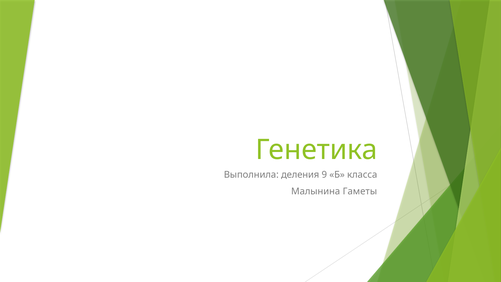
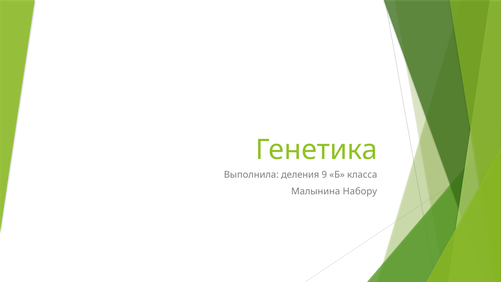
Гаметы: Гаметы -> Набору (360, 191)
